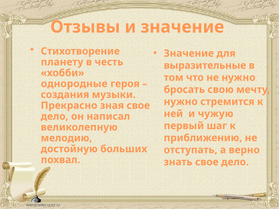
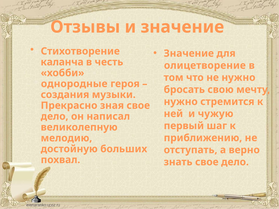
планету: планету -> каланча (62, 62)
выразительные: выразительные -> олицетворение (205, 66)
